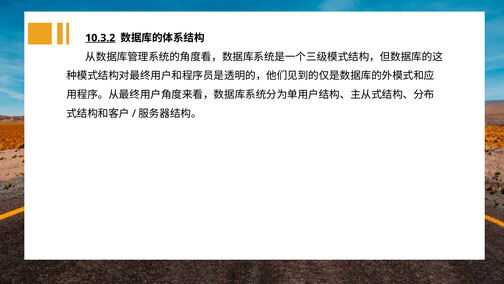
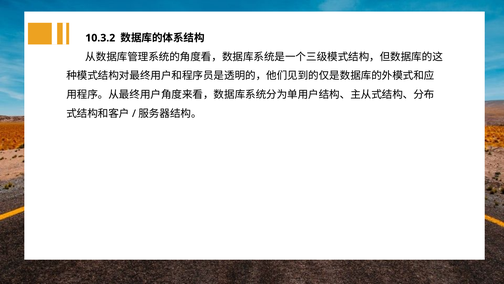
10.3.2 underline: present -> none (100, 38)
